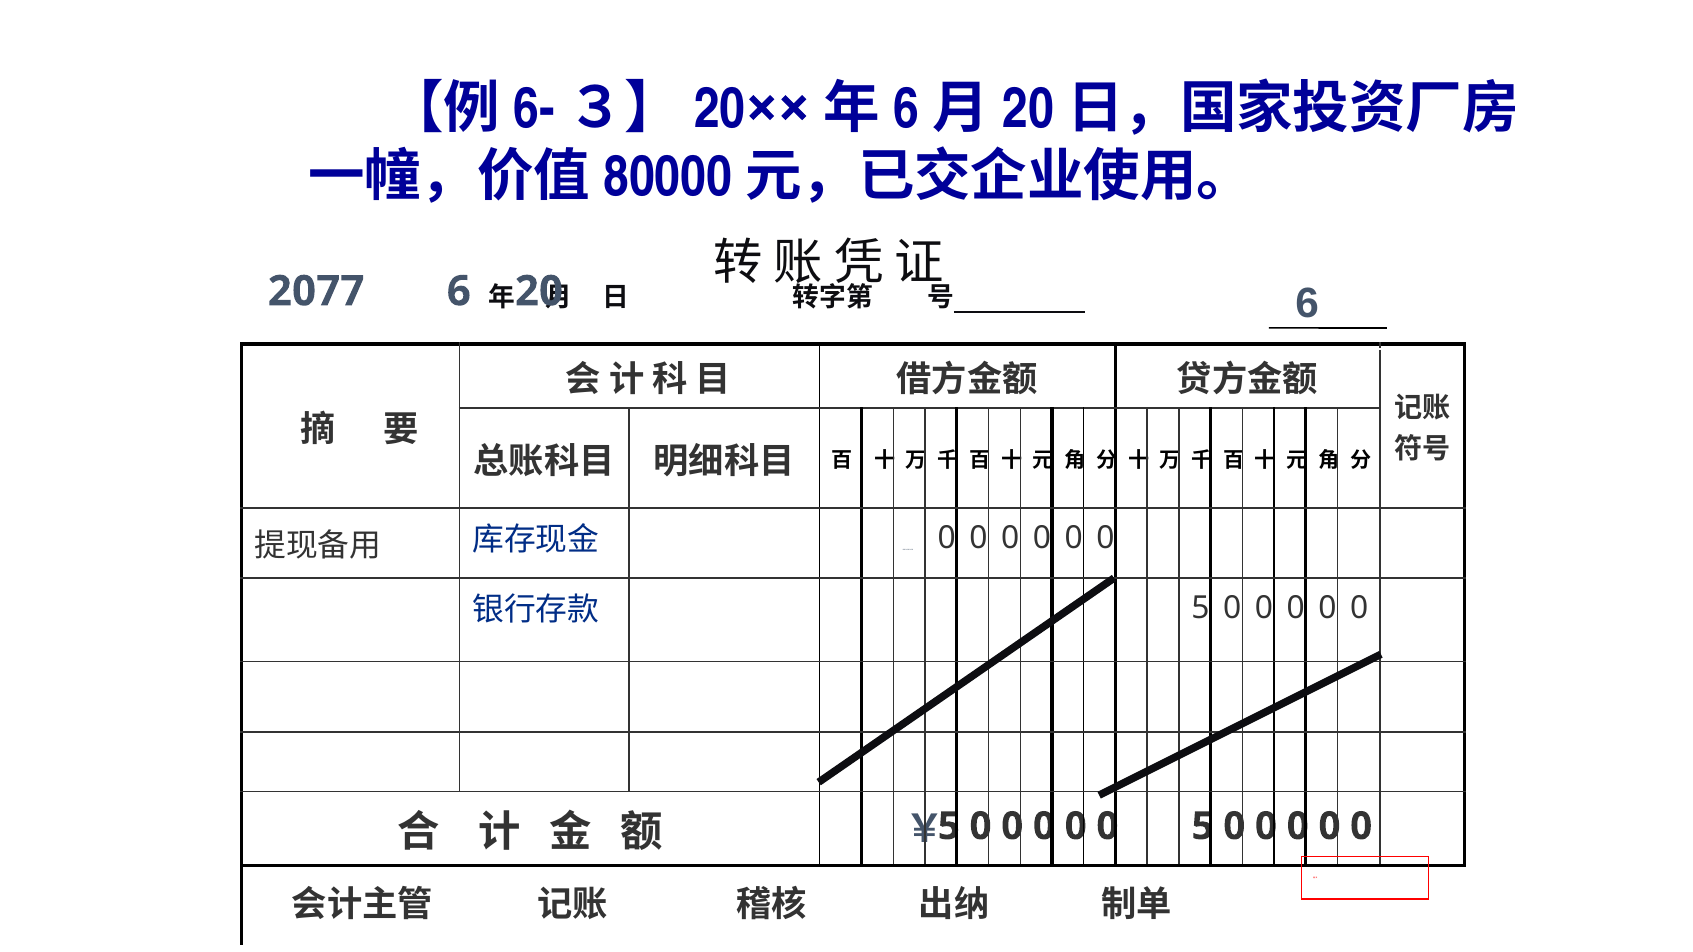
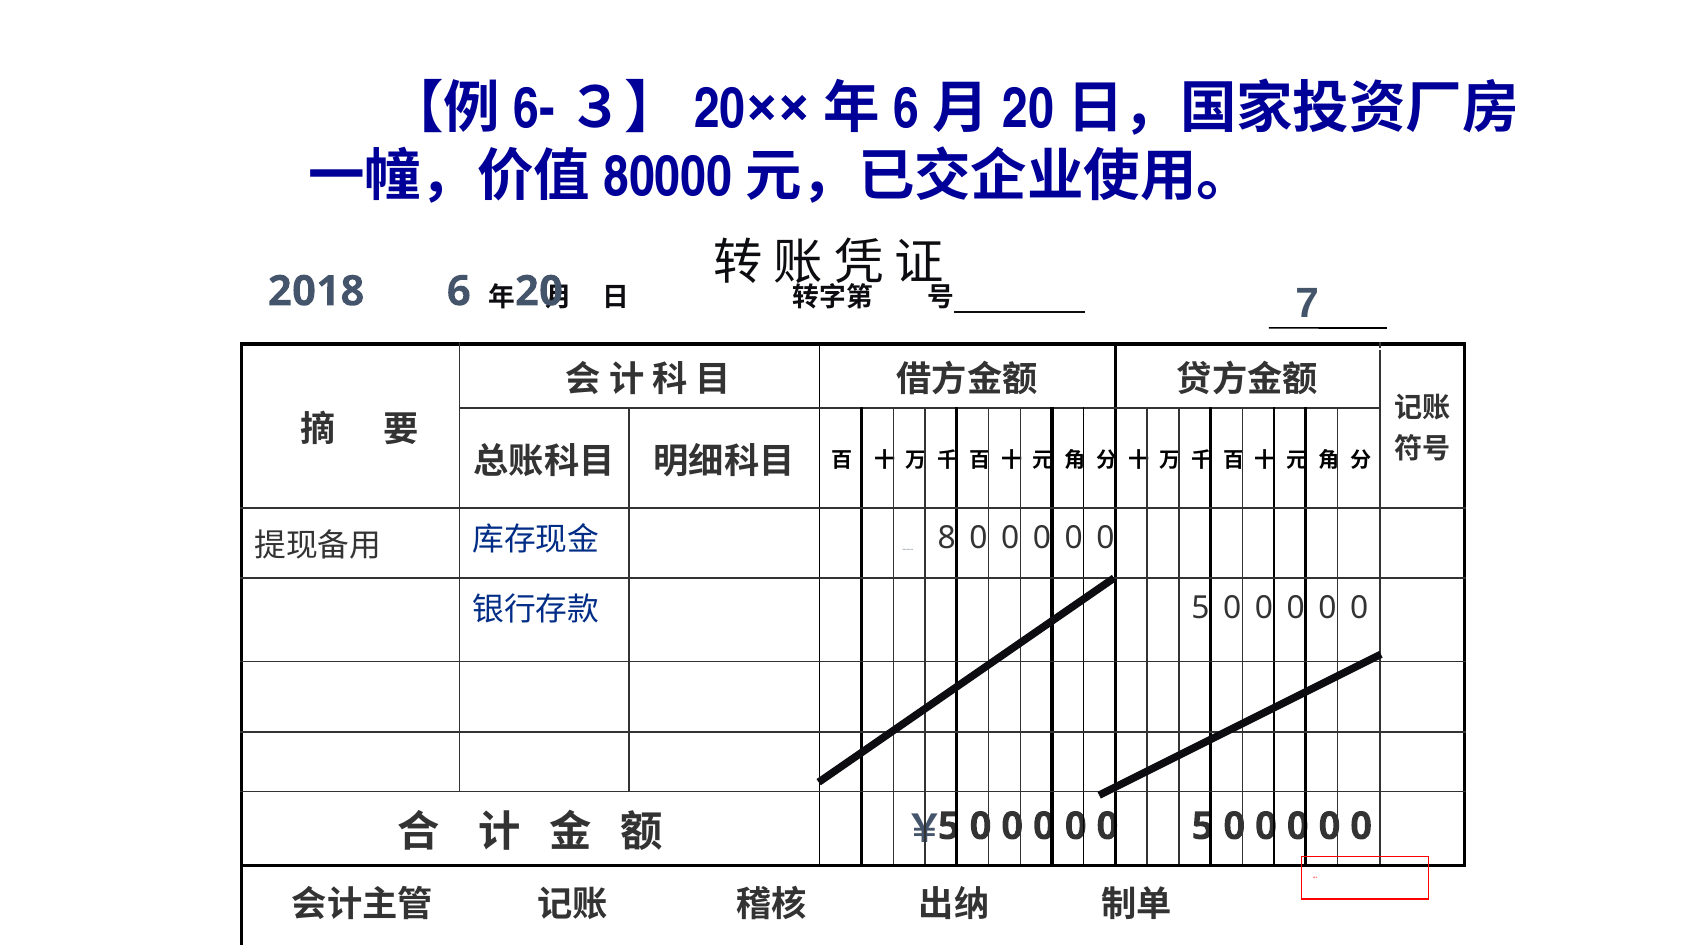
2077: 2077 -> 2018 (316, 291)
6: 6 -> 7 (1307, 304)
0: 0 -> 8 (947, 538)
